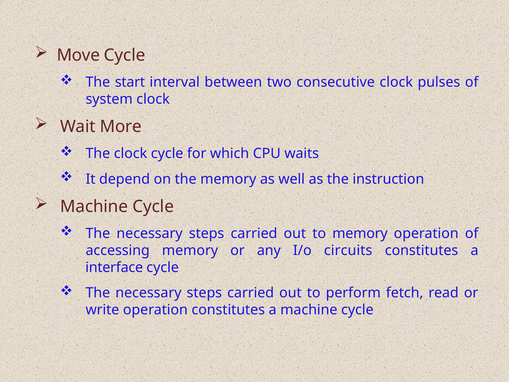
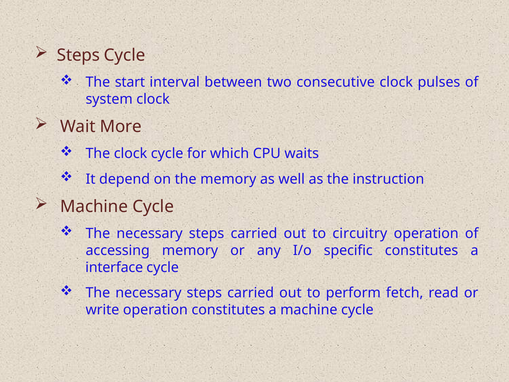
Move: Move -> Steps (78, 55)
to memory: memory -> circuitry (360, 233)
circuits: circuits -> specific (348, 250)
